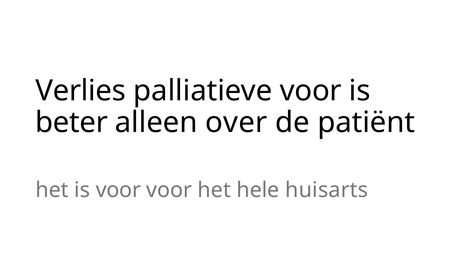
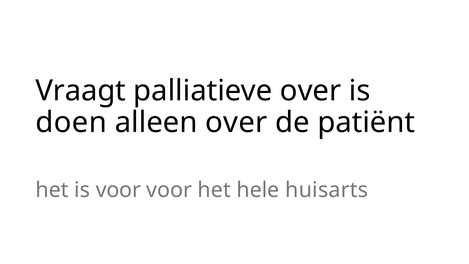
Verlies: Verlies -> Vraagt (81, 91)
palliatieve voor: voor -> over (311, 91)
beter: beter -> doen (71, 123)
